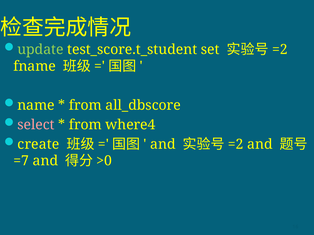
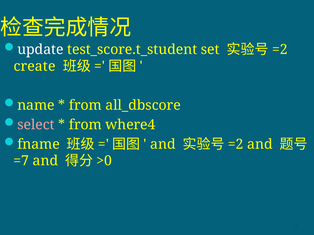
update colour: light green -> white (40, 50)
fname: fname -> create (35, 66)
create: create -> fname (39, 144)
